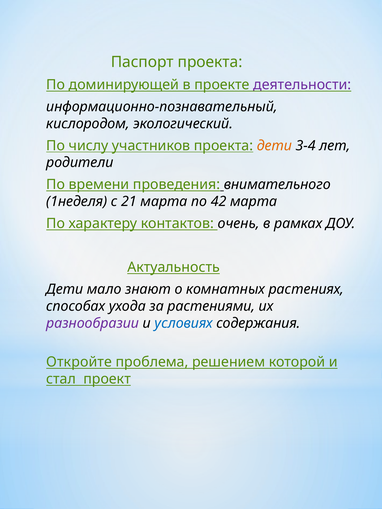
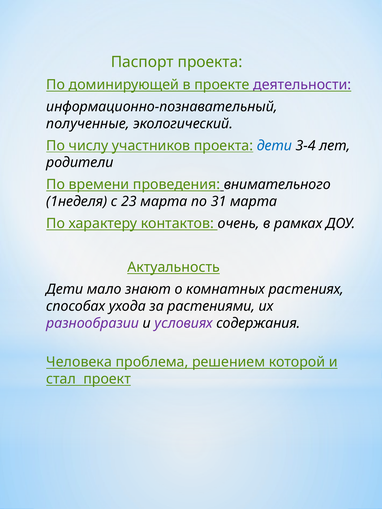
кислородом: кислородом -> полученные (88, 124)
дети colour: orange -> blue (274, 146)
21: 21 -> 23 (129, 202)
42: 42 -> 31 (219, 202)
условиях colour: blue -> purple (184, 323)
Откройте: Откройте -> Человека (79, 362)
